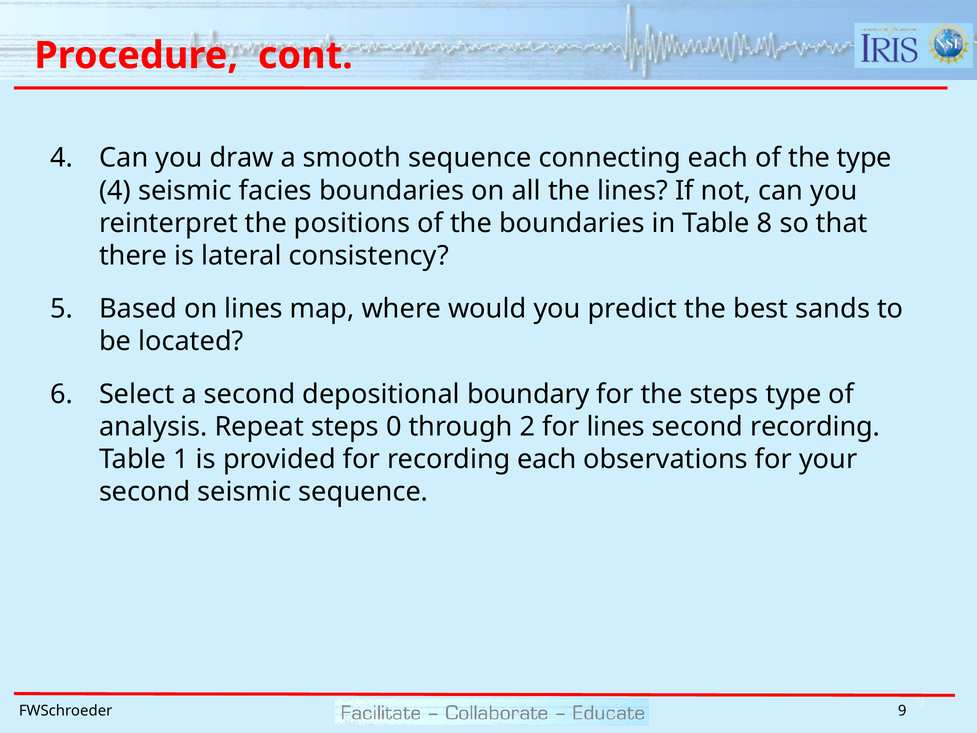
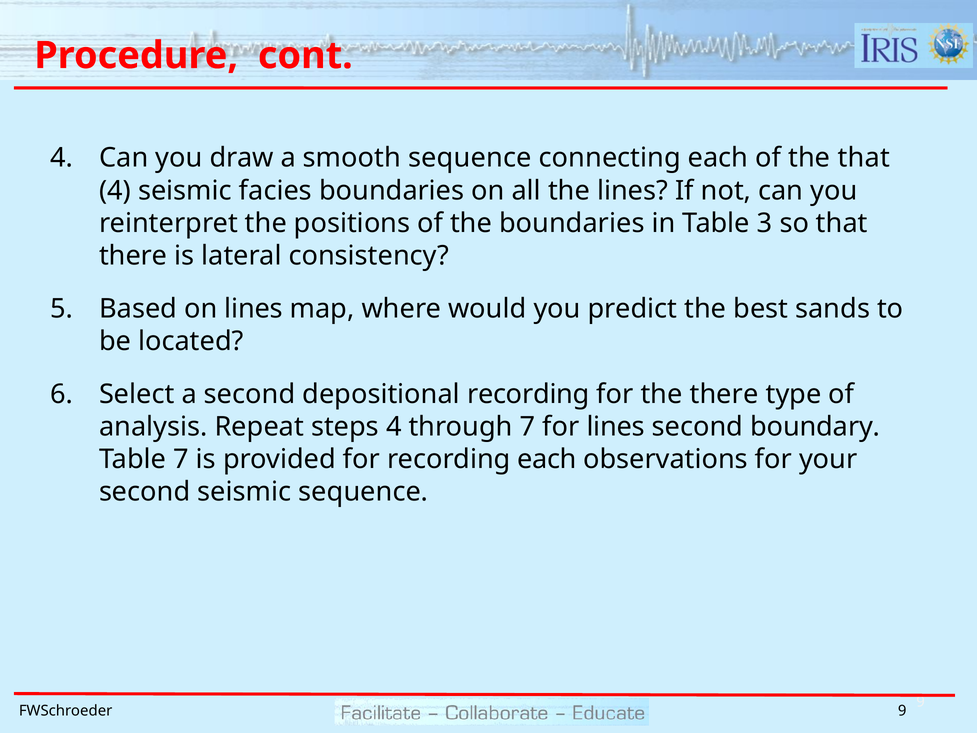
the type: type -> that (864, 158)
8: 8 -> 3 (765, 223)
depositional boundary: boundary -> recording (528, 394)
the steps: steps -> there (724, 394)
steps 0: 0 -> 4 (394, 427)
through 2: 2 -> 7 (528, 427)
second recording: recording -> boundary (815, 427)
Table 1: 1 -> 7 (181, 459)
